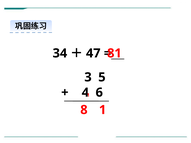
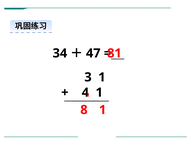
3 5: 5 -> 1 (102, 77)
6: 6 -> 1 (99, 93)
